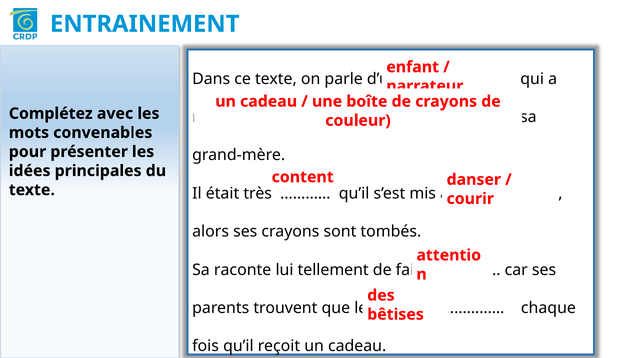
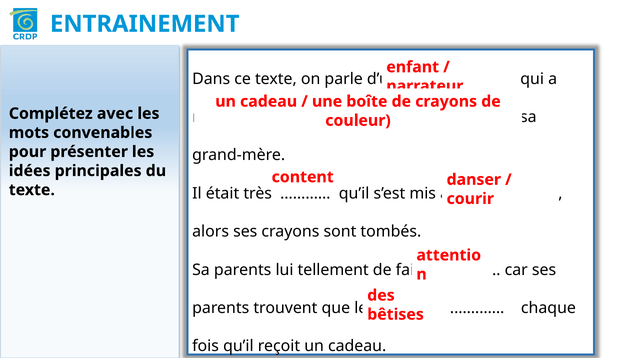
Sa raconte: raconte -> parents (243, 270)
